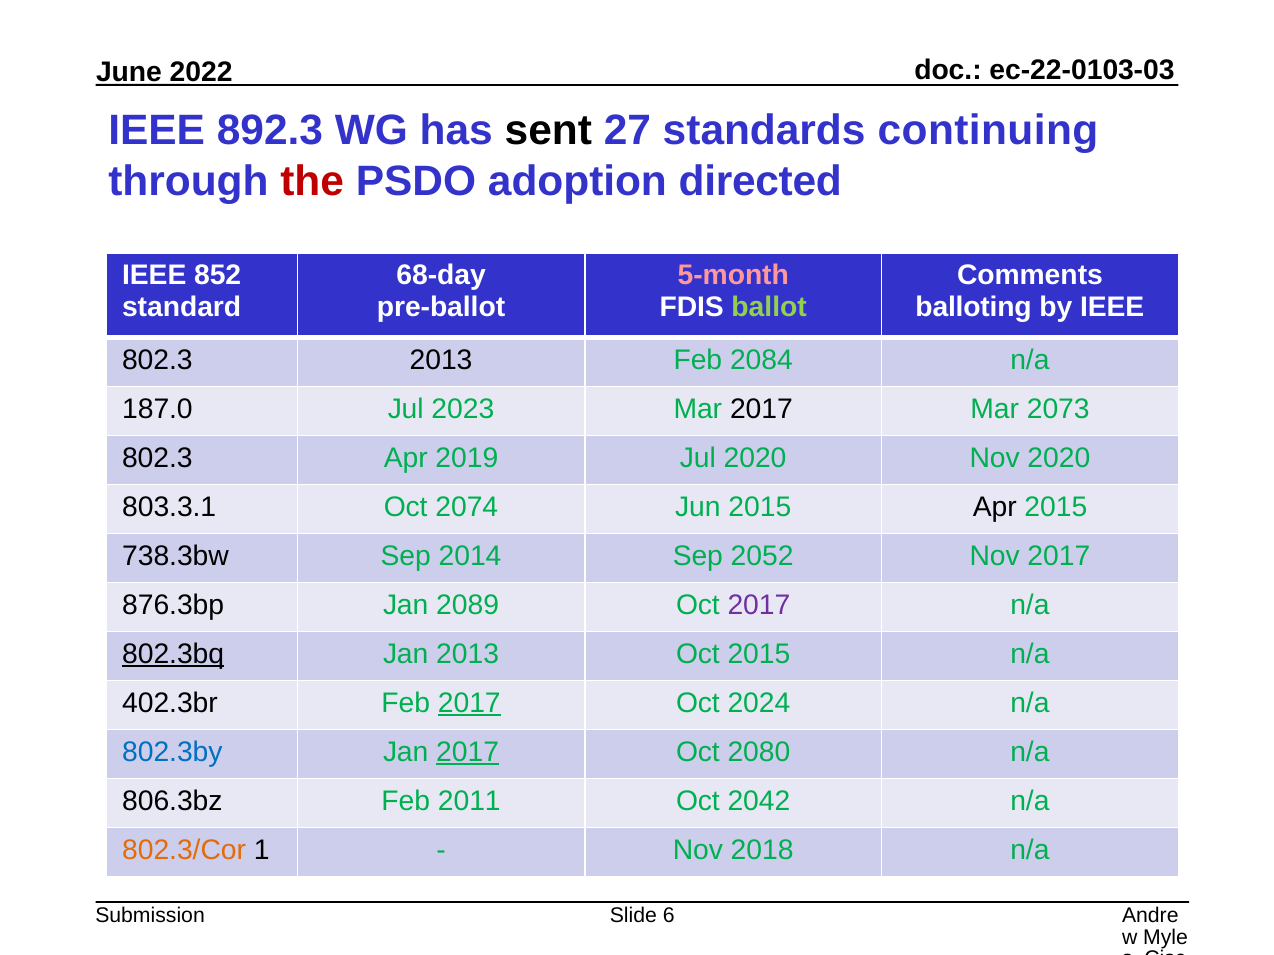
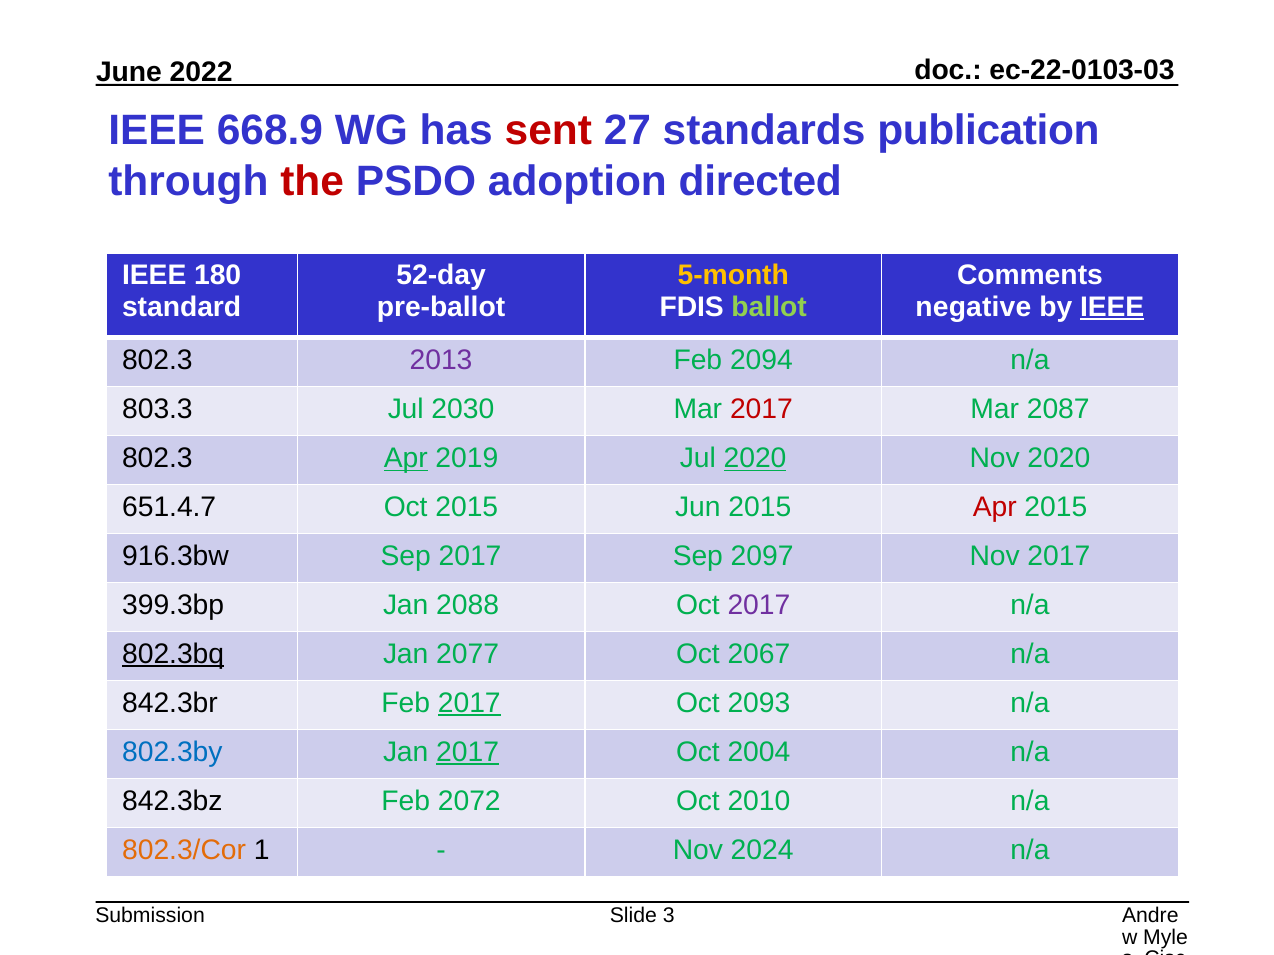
892.3: 892.3 -> 668.9 (270, 130)
sent colour: black -> red (548, 130)
continuing: continuing -> publication (988, 130)
852: 852 -> 180 (218, 276)
68-day: 68-day -> 52-day (441, 276)
5-month colour: pink -> yellow (733, 276)
balloting: balloting -> negative (973, 307)
IEEE underline: none -> present (1112, 307)
2013 colour: black -> purple (441, 360)
2084: 2084 -> 2094 (761, 360)
187.0: 187.0 -> 803.3 (157, 409)
2023: 2023 -> 2030 (463, 409)
2017 colour: black -> red (761, 409)
2073: 2073 -> 2087 (1058, 409)
Apr underline: none -> present (406, 458)
2020 underline: none -> present (755, 458)
803.3.1: 803.3.1 -> 651.4.7 (169, 507)
Oct 2074: 2074 -> 2015 (467, 507)
Apr colour: black -> red (995, 507)
738.3bw: 738.3bw -> 916.3bw (175, 556)
Sep 2014: 2014 -> 2017 (470, 556)
2052: 2052 -> 2097 (762, 556)
876.3bp: 876.3bp -> 399.3bp (173, 605)
2089: 2089 -> 2088 (468, 605)
Jan 2013: 2013 -> 2077 (468, 654)
Oct 2015: 2015 -> 2067 (759, 654)
402.3br: 402.3br -> 842.3br (170, 703)
2024: 2024 -> 2093 (759, 703)
2080: 2080 -> 2004 (759, 752)
806.3bz: 806.3bz -> 842.3bz (172, 801)
2011: 2011 -> 2072 (469, 801)
2042: 2042 -> 2010 (759, 801)
2018: 2018 -> 2024 (762, 850)
6: 6 -> 3 (669, 916)
